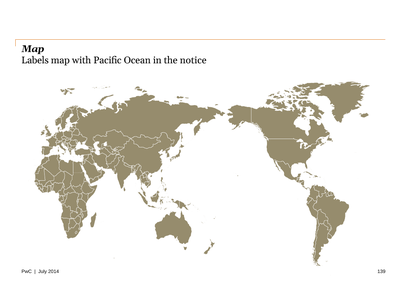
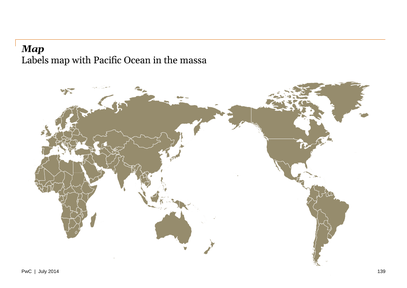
notice: notice -> massa (193, 60)
